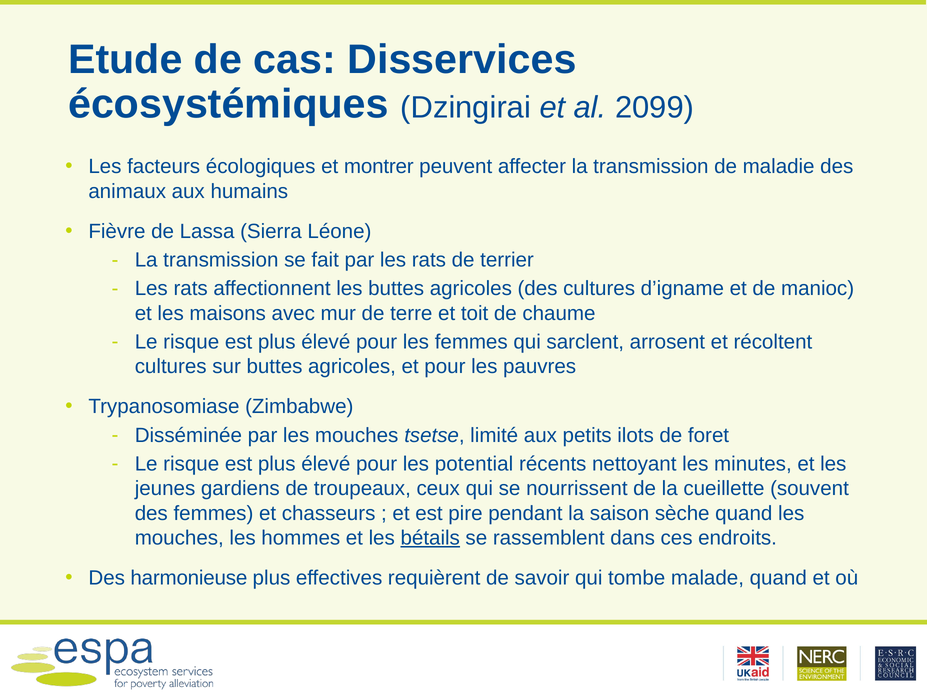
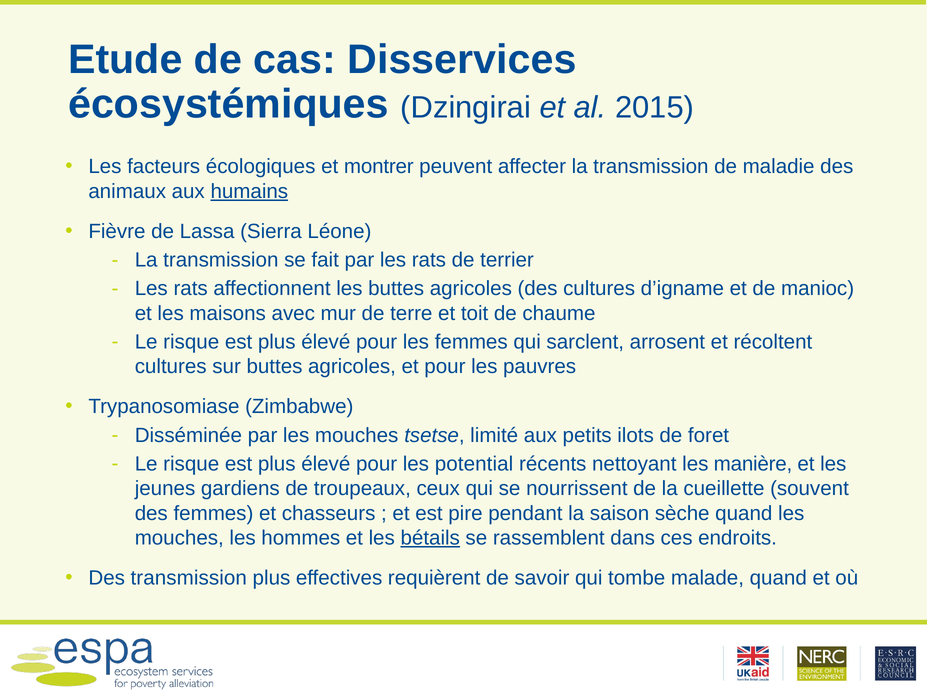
2099: 2099 -> 2015 (655, 107)
humains underline: none -> present (249, 191)
minutes: minutes -> manière (753, 464)
Des harmonieuse: harmonieuse -> transmission (189, 578)
